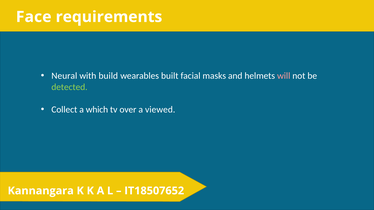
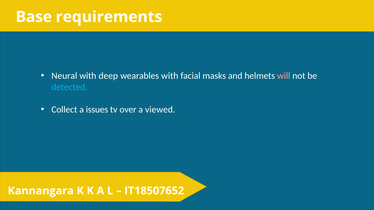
Face: Face -> Base (34, 17)
build: build -> deep (108, 76)
wearables built: built -> with (170, 76)
detected colour: light green -> light blue (69, 87)
which: which -> issues (97, 110)
